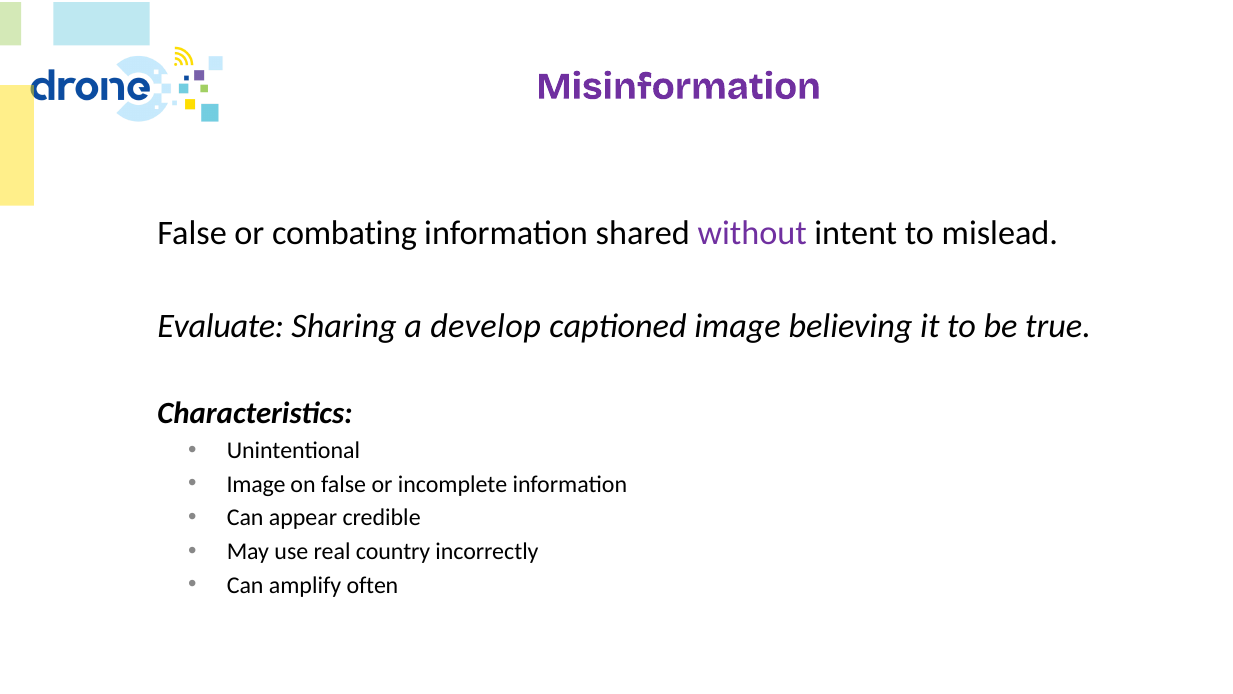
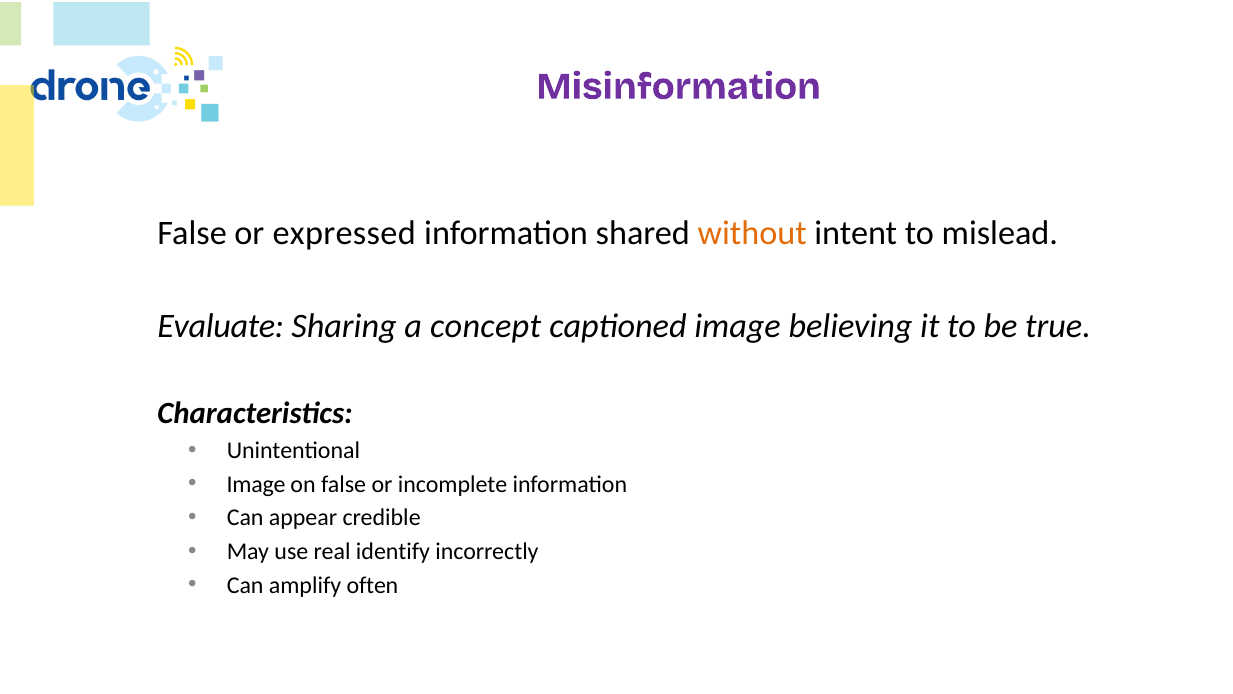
combating: combating -> expressed (344, 233)
without colour: purple -> orange (752, 233)
develop: develop -> concept (486, 326)
country: country -> identify (393, 551)
